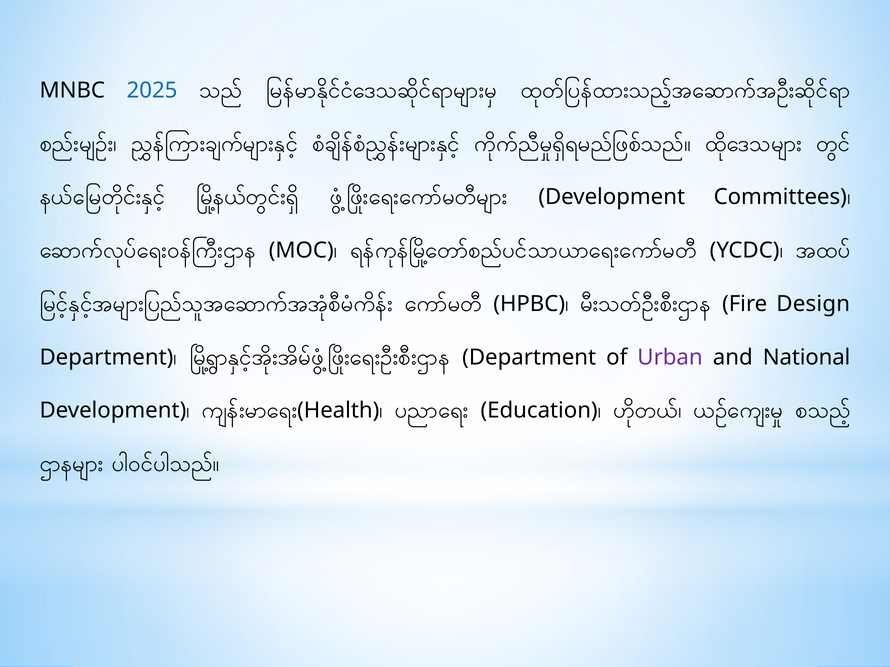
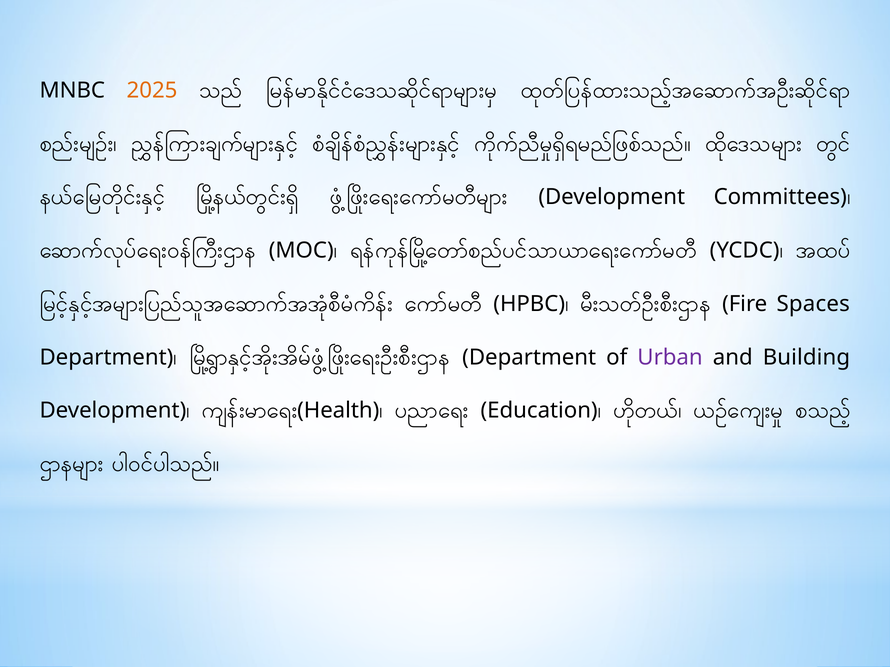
2025 colour: blue -> orange (152, 90)
Design: Design -> Spaces (813, 304)
National: National -> Building (806, 357)
